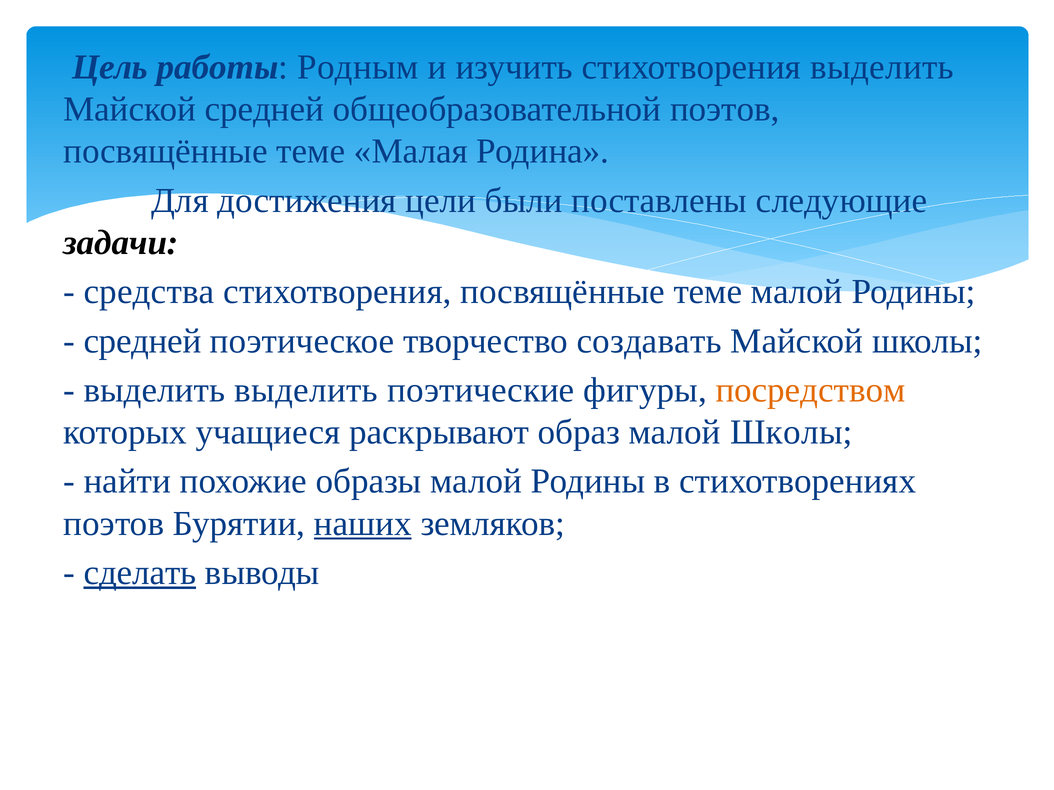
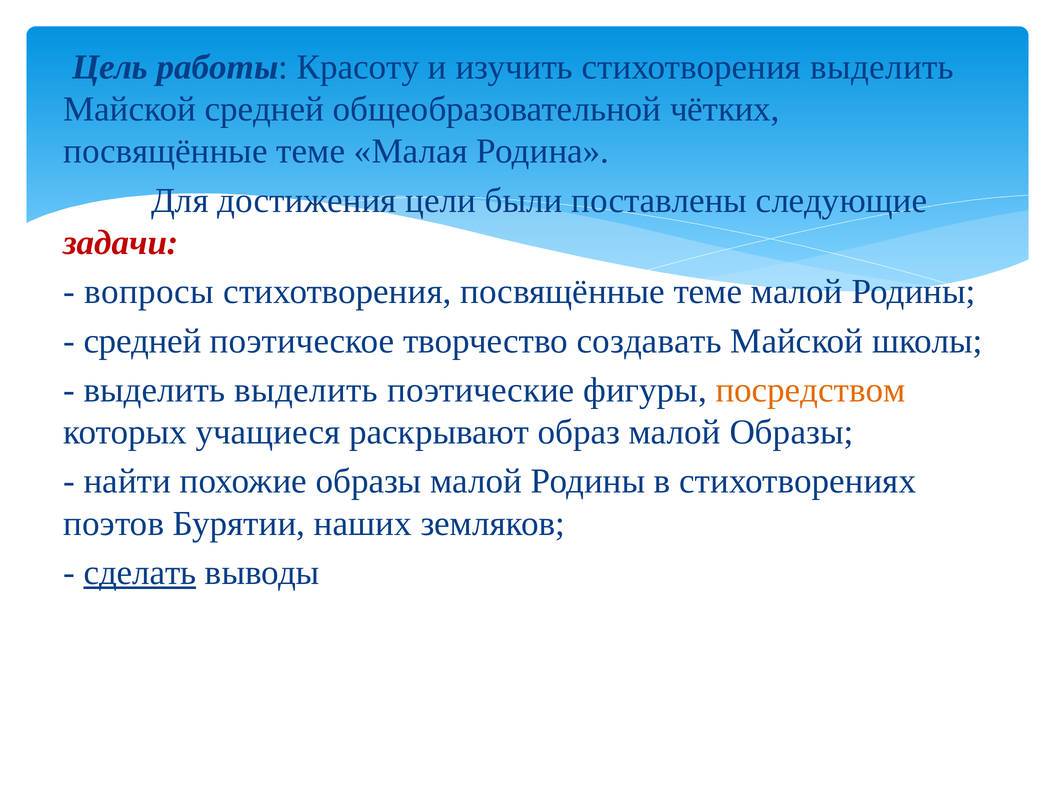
Родным: Родным -> Красоту (358, 67)
общеобразовательной поэтов: поэтов -> чётких (725, 109)
задачи colour: black -> red (121, 243)
средства: средства -> вопросы (149, 292)
малой Школы: Школы -> Образы (791, 432)
наших underline: present -> none (363, 524)
